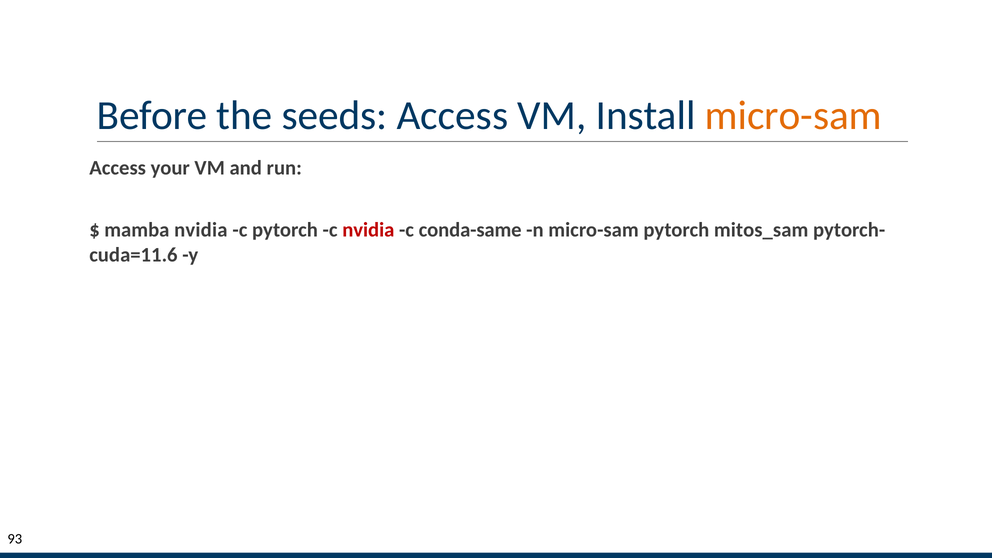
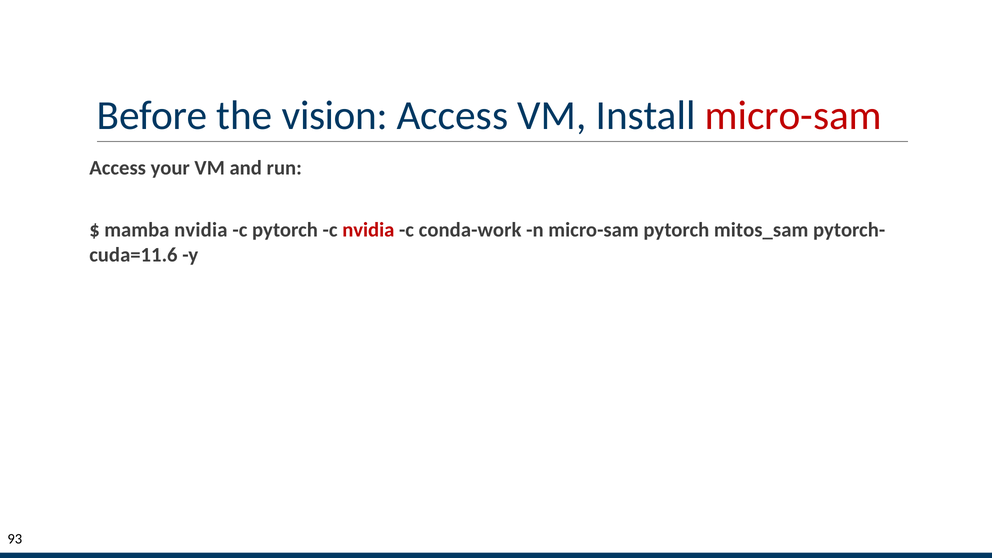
seeds: seeds -> vision (335, 116)
micro-sam colour: orange -> red (793, 116)
conda-same: conda-same -> conda-work (470, 230)
